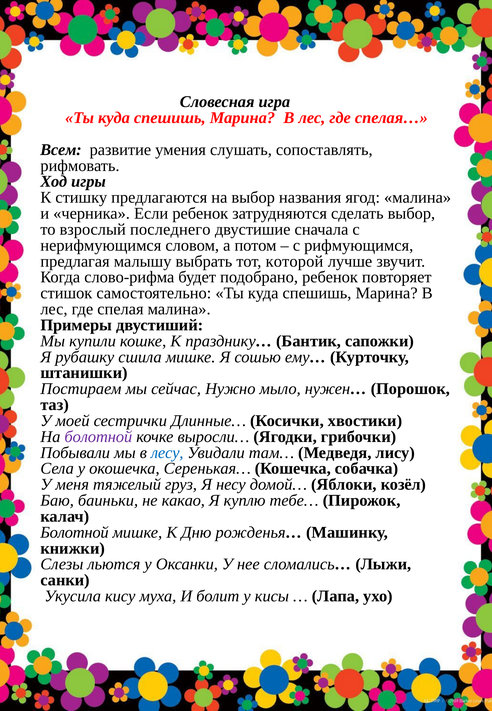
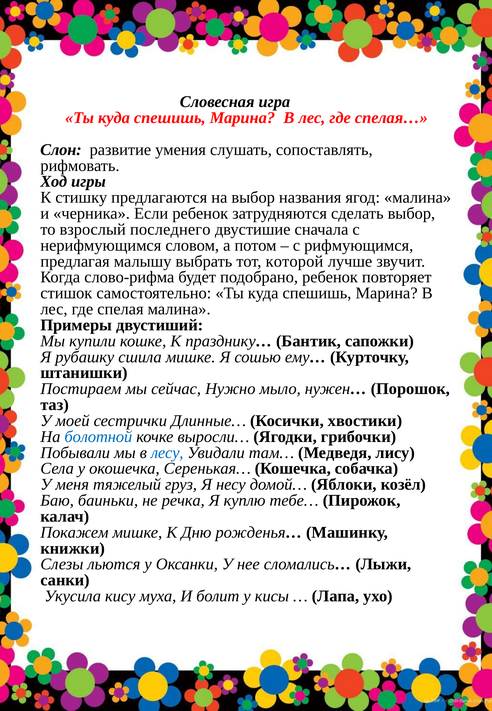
Всем: Всем -> Слон (61, 150)
болотной colour: purple -> blue (98, 436)
какао: какао -> речка (183, 500)
Болотной: Болотной -> Покажем (74, 532)
